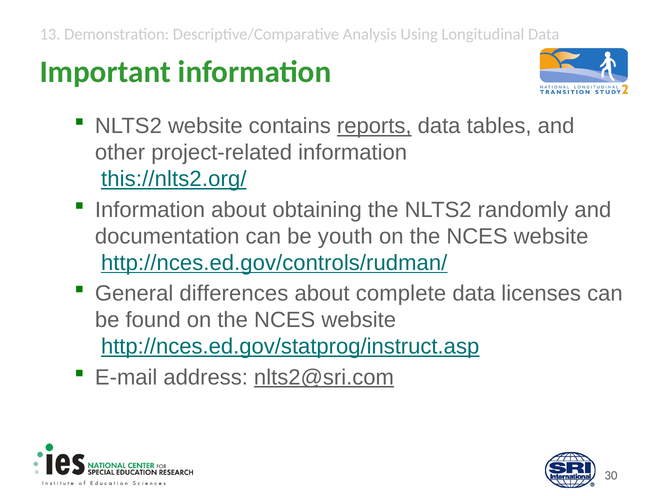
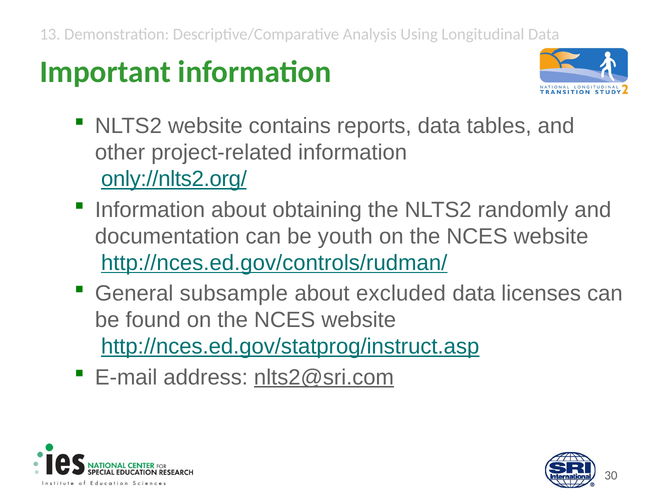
reports underline: present -> none (374, 126)
this://nlts2.org/: this://nlts2.org/ -> only://nlts2.org/ (174, 179)
differences: differences -> subsample (234, 294)
complete: complete -> excluded (401, 294)
